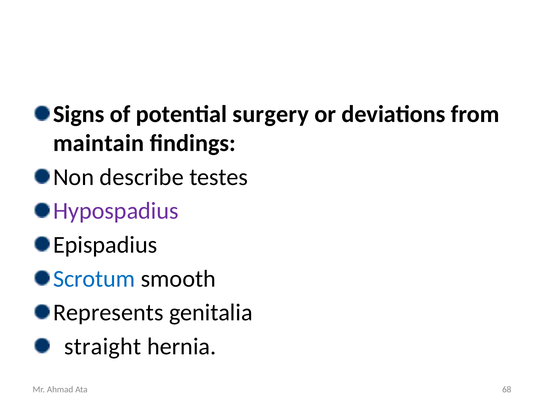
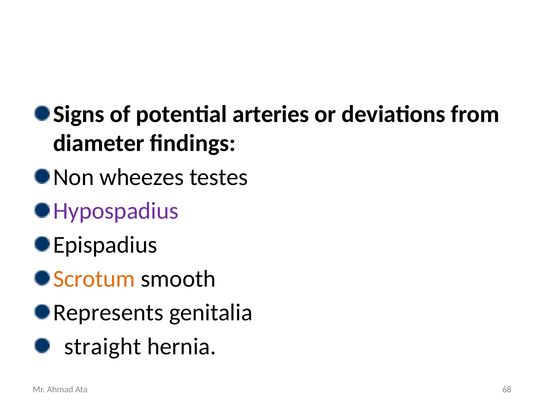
surgery: surgery -> arteries (271, 114)
maintain: maintain -> diameter (99, 143)
describe: describe -> wheezes (142, 177)
Scrotum colour: blue -> orange (94, 279)
